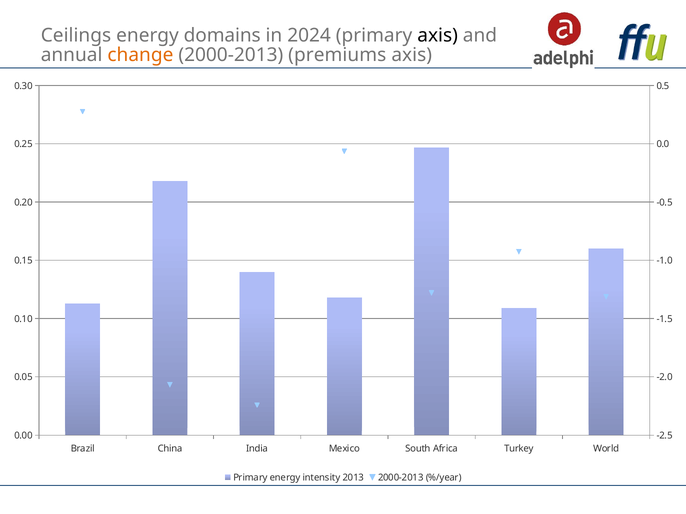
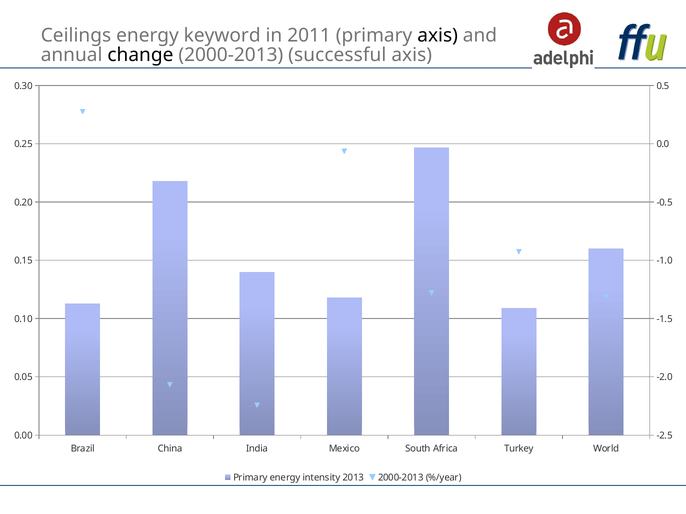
domains: domains -> keyword (222, 35)
2024: 2024 -> 2011 (309, 35)
change colour: orange -> black (140, 55)
premiums: premiums -> successful (337, 55)
